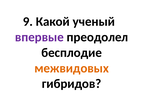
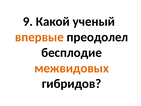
впервые colour: purple -> orange (39, 37)
